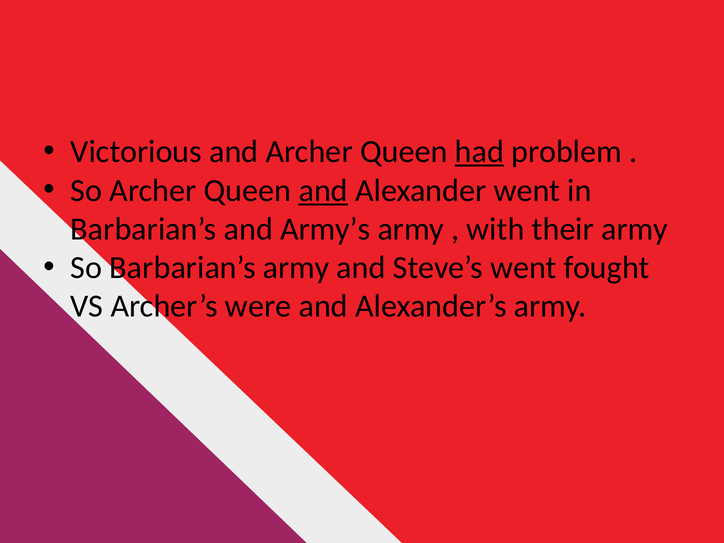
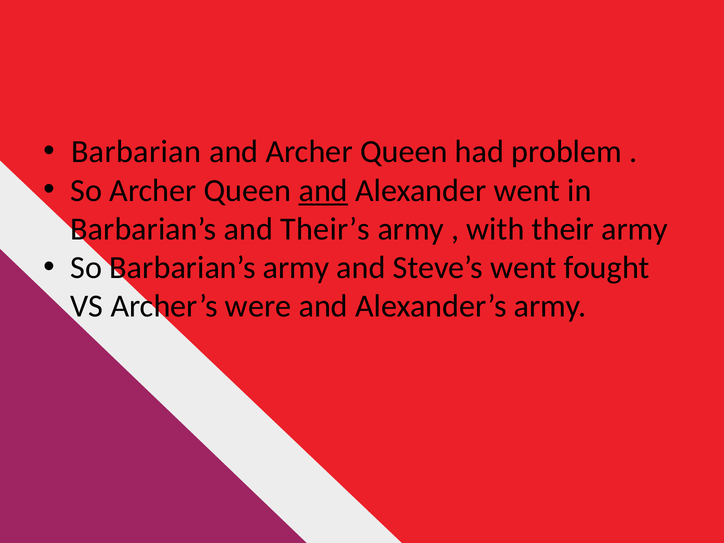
Victorious: Victorious -> Barbarian (136, 152)
had underline: present -> none (479, 152)
Army’s: Army’s -> Their’s (325, 229)
